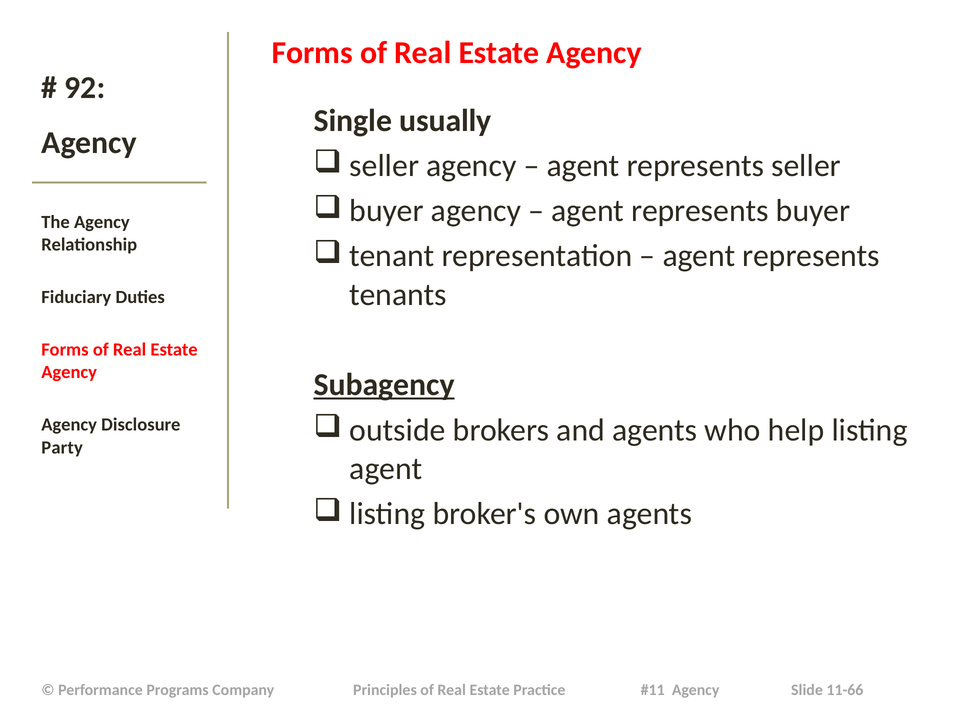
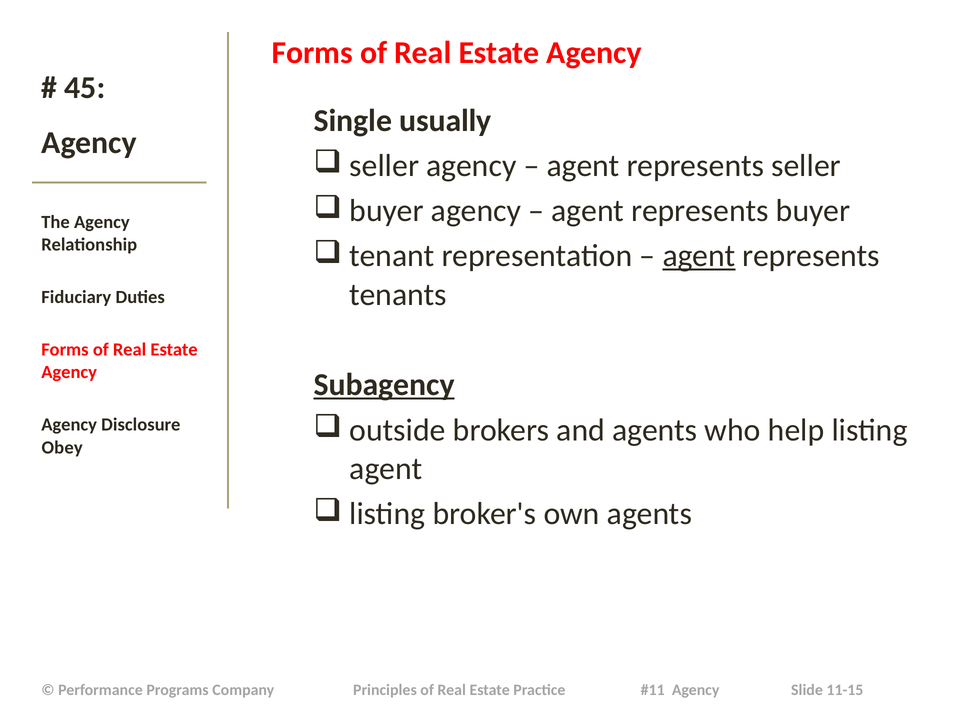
92: 92 -> 45 (85, 88)
agent underline: none -> present (699, 256)
Party: Party -> Obey (62, 448)
11-66: 11-66 -> 11-15 (845, 690)
